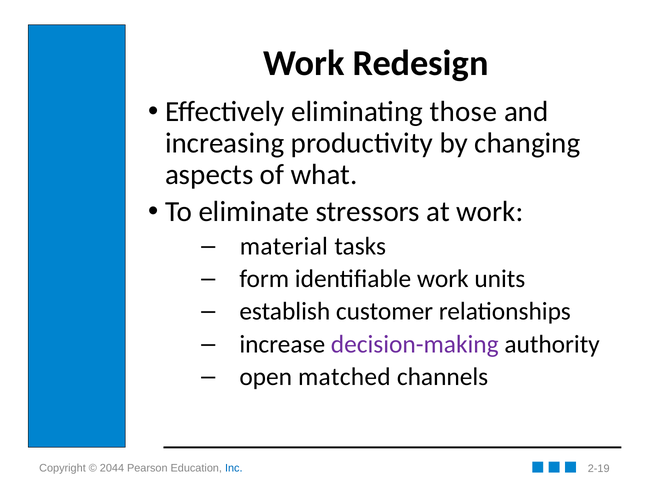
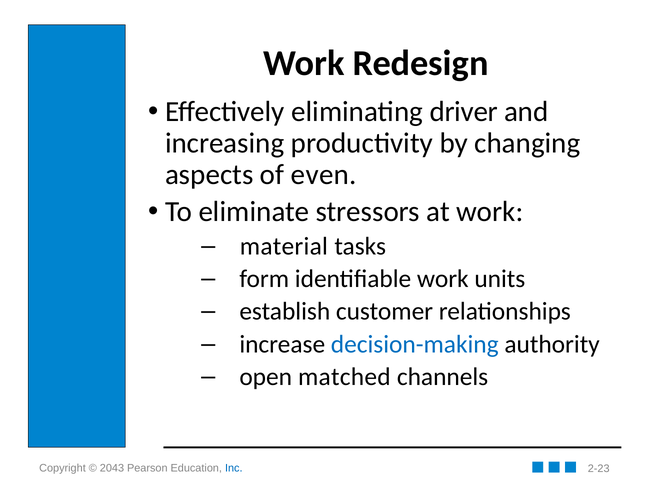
those: those -> driver (464, 111)
what: what -> even (324, 174)
decision-making colour: purple -> blue (415, 344)
2044: 2044 -> 2043 (112, 468)
2-19: 2-19 -> 2-23 (599, 468)
